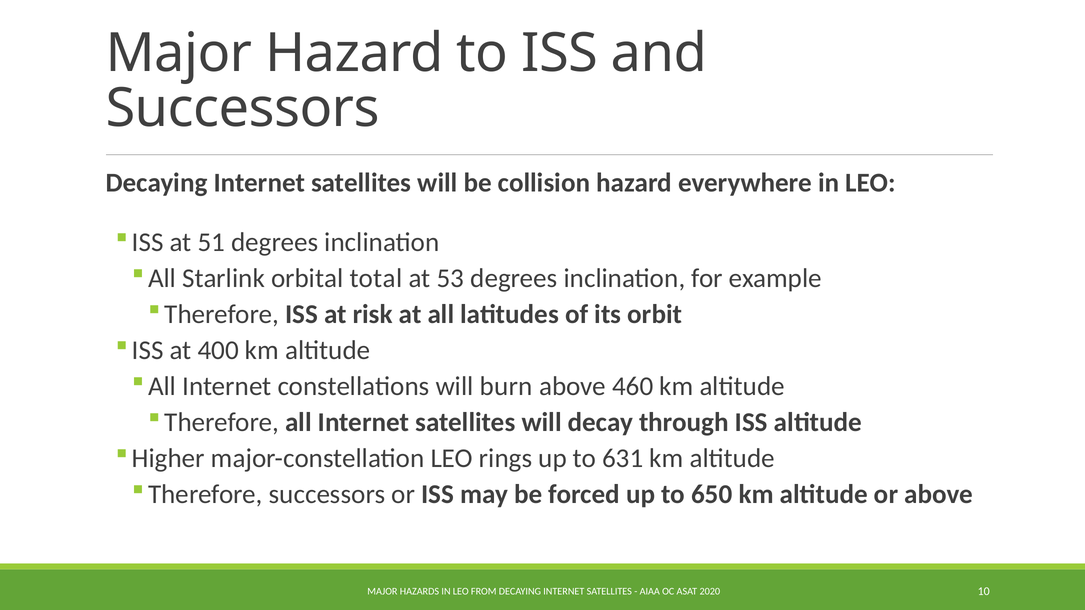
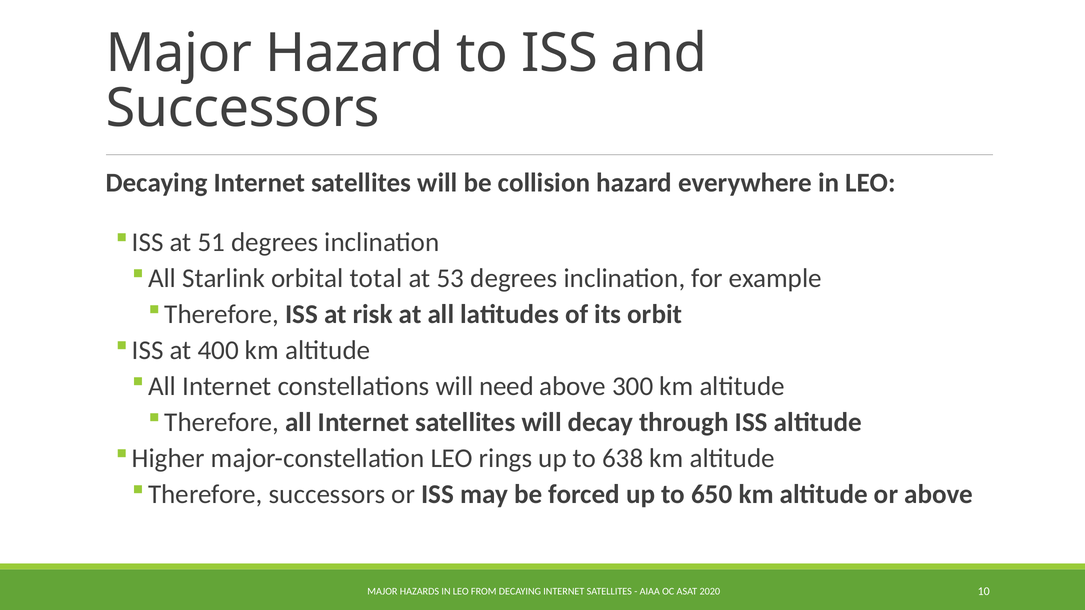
burn: burn -> need (506, 387)
460: 460 -> 300 (633, 387)
631: 631 -> 638 (623, 459)
